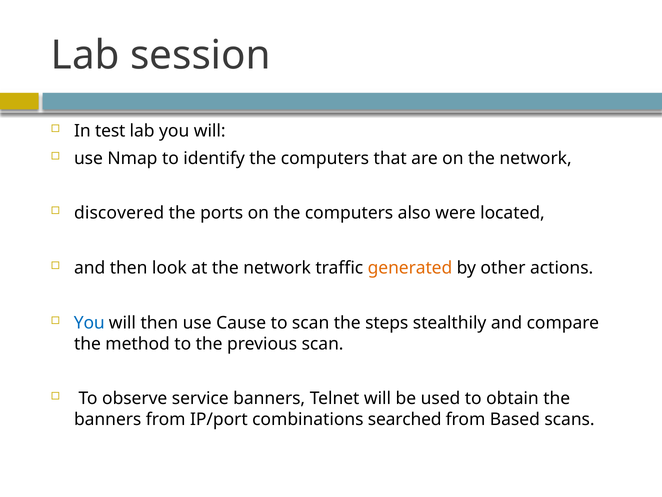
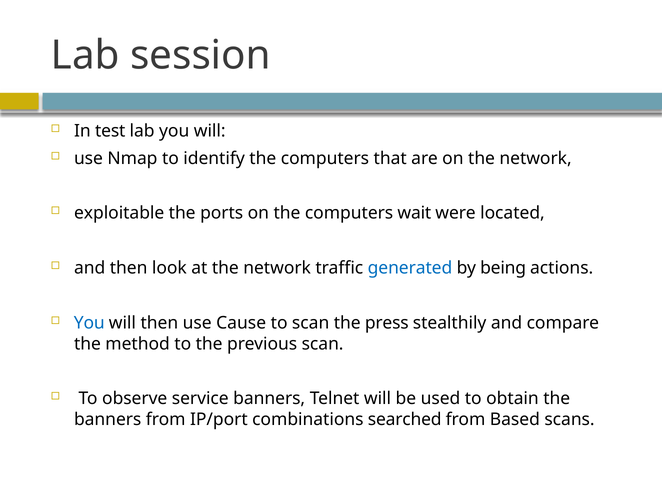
discovered: discovered -> exploitable (119, 213)
also: also -> wait (414, 213)
generated colour: orange -> blue (410, 268)
other: other -> being (503, 268)
steps: steps -> press (387, 323)
